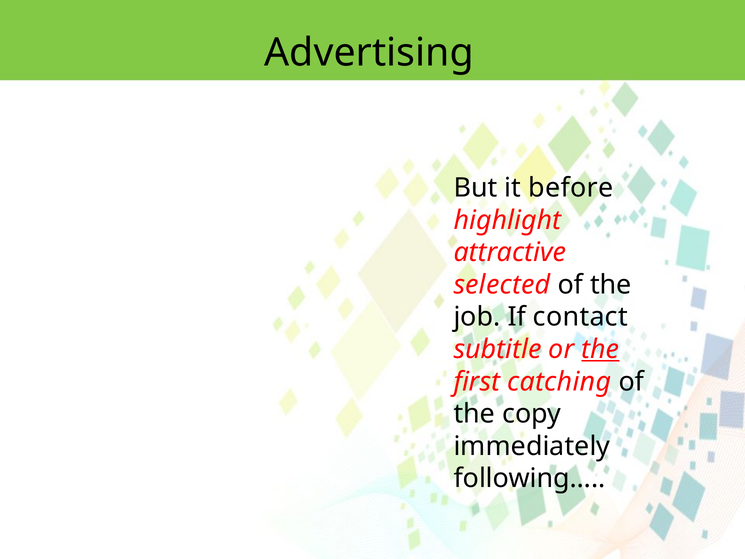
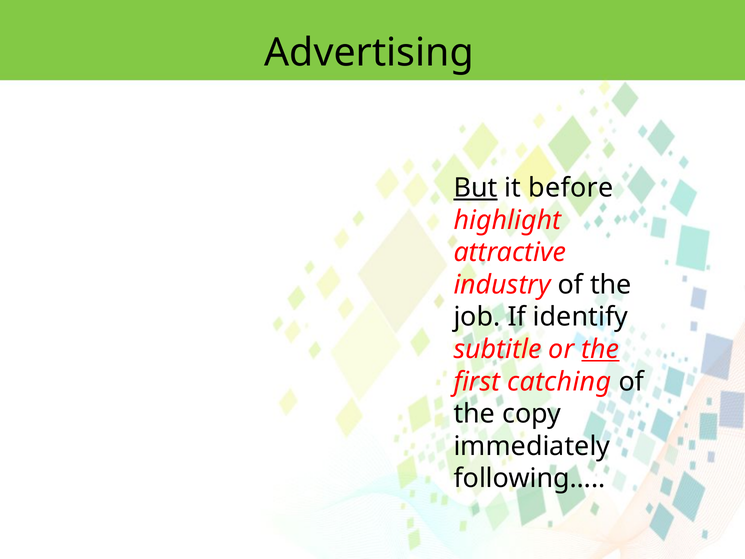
But underline: none -> present (475, 188)
selected: selected -> industry (502, 285)
contact: contact -> identify (580, 317)
